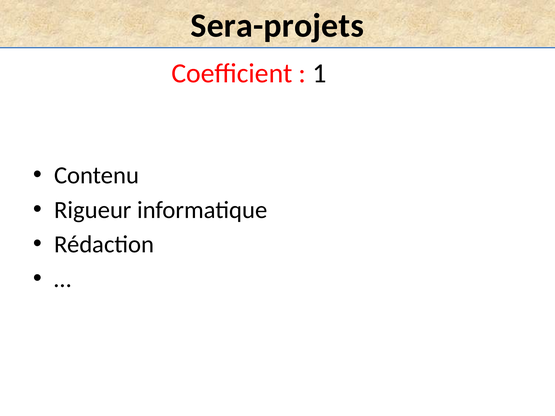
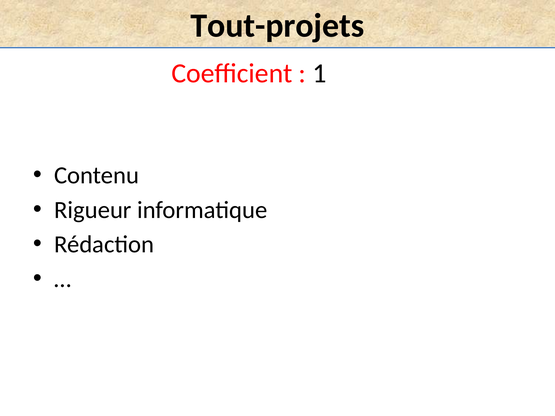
Sera-projets: Sera-projets -> Tout-projets (277, 26)
